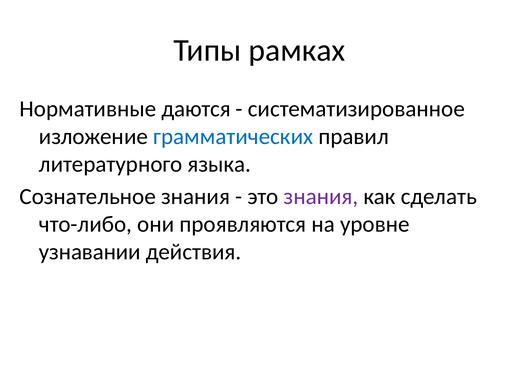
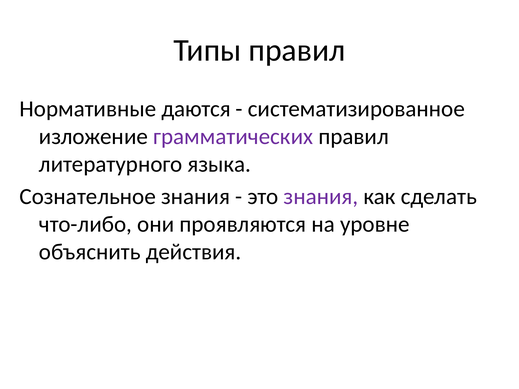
Типы рамках: рамках -> правил (297, 50)
грамматических colour: blue -> purple (233, 137)
узнавании: узнавании -> объяснить (90, 252)
